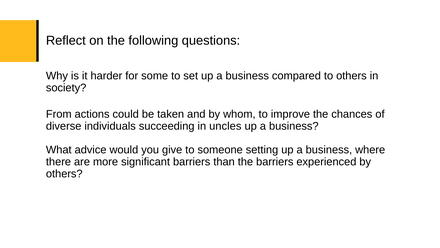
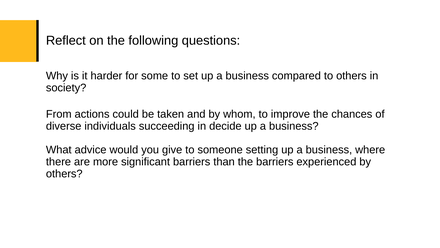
uncles: uncles -> decide (225, 126)
